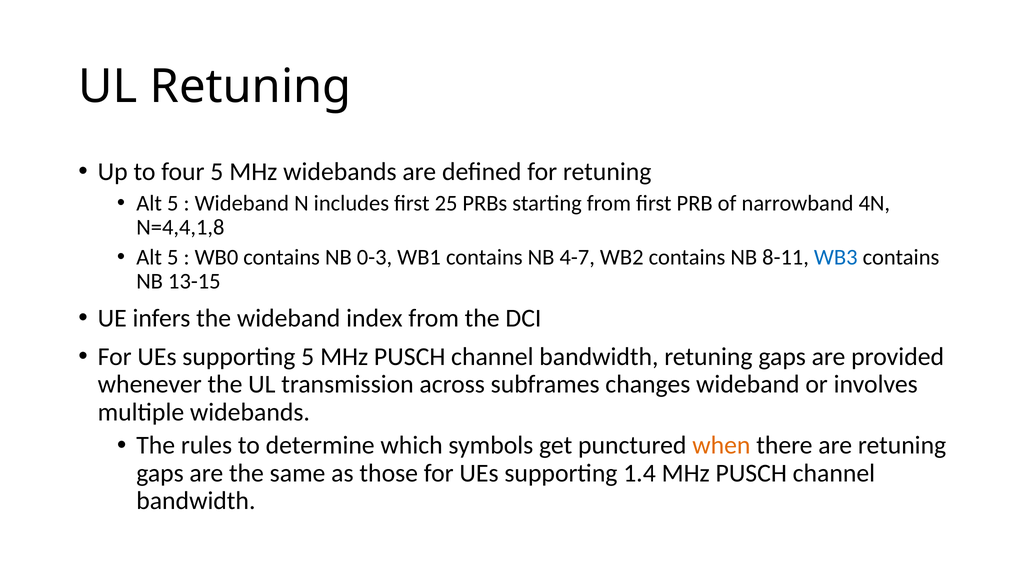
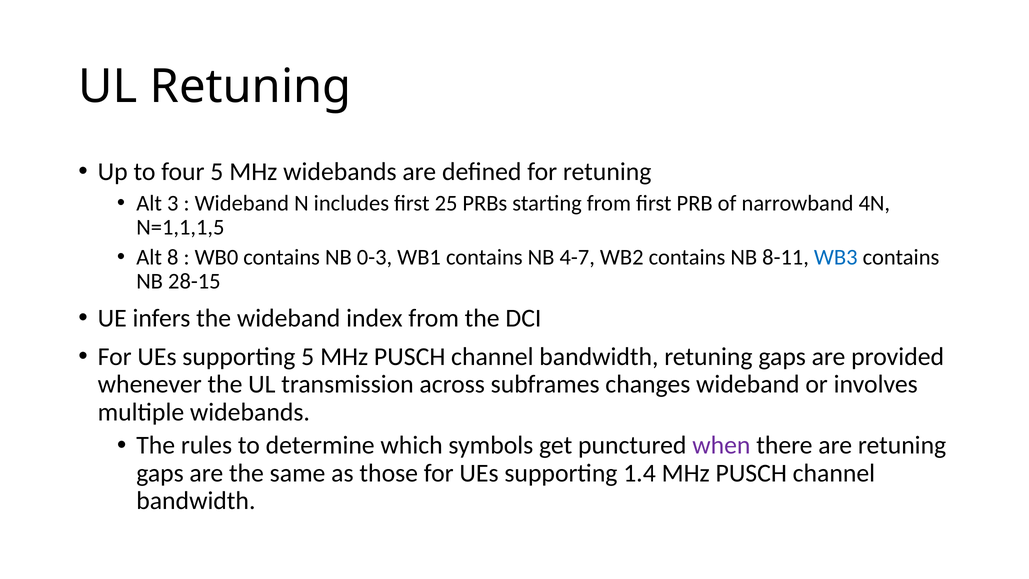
5: 5 -> 3 (173, 203)
N=4,4,1,8: N=4,4,1,8 -> N=1,1,1,5 (180, 227)
5: 5 -> 8 (173, 257)
13-15: 13-15 -> 28-15 (194, 281)
when colour: orange -> purple (721, 445)
